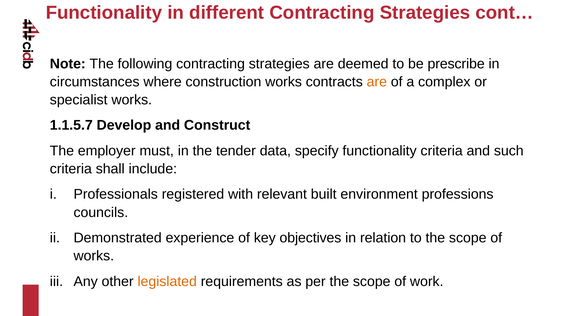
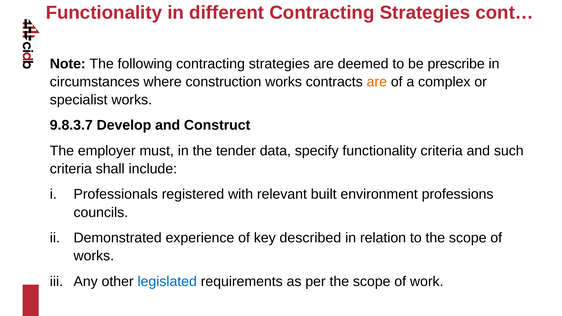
1.1.5.7: 1.1.5.7 -> 9.8.3.7 (71, 125)
objectives: objectives -> described (310, 238)
legislated colour: orange -> blue (167, 282)
